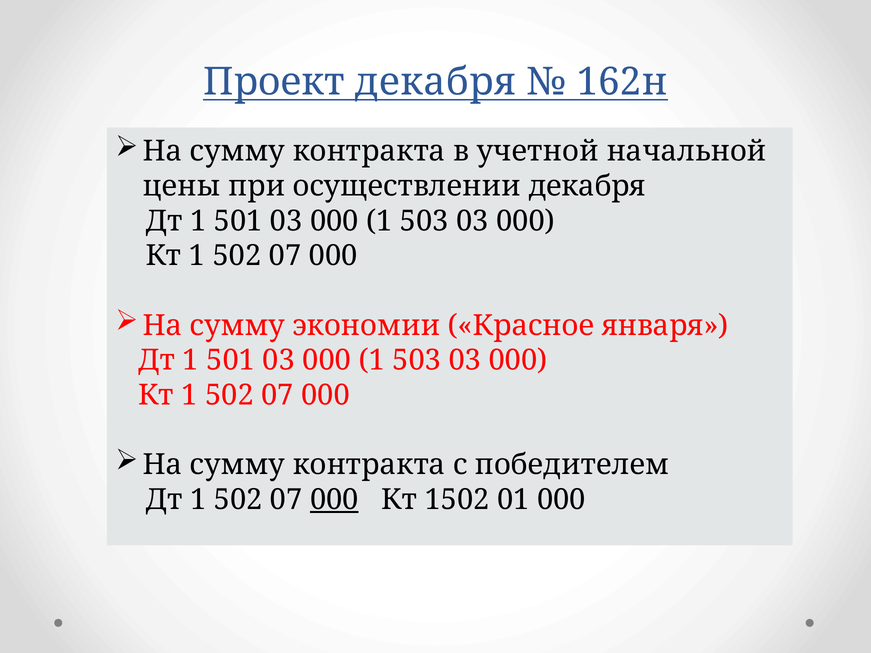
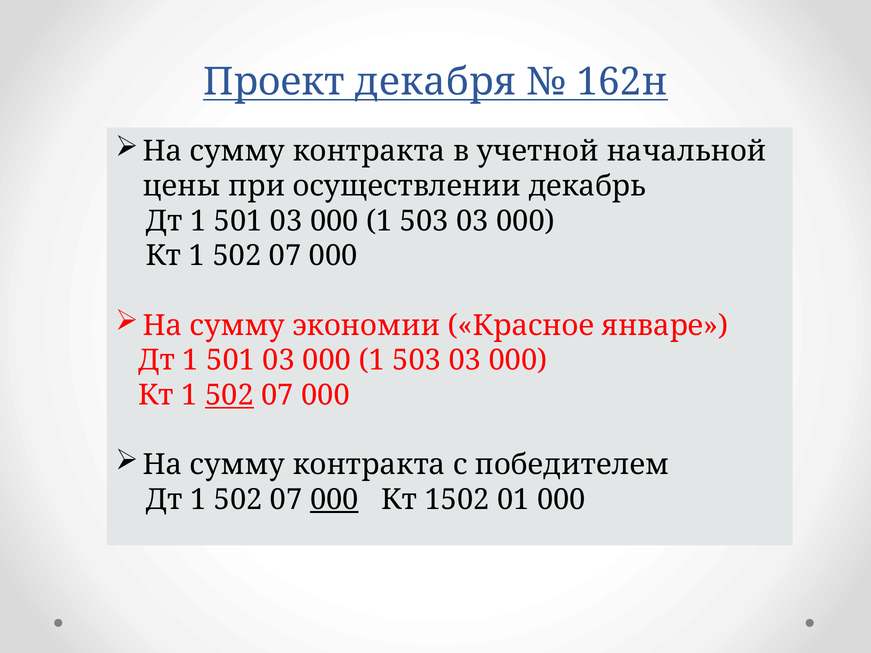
осуществлении декабря: декабря -> декабрь (587, 186)
января: января -> январе (665, 326)
502 underline: none -> present (229, 395)
